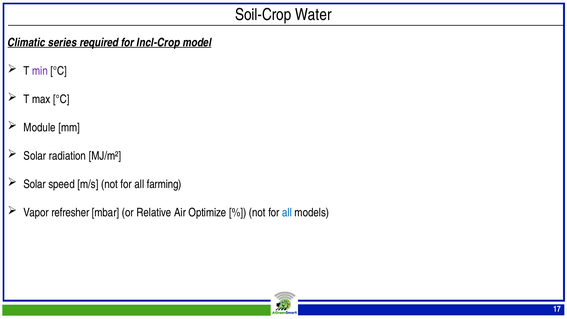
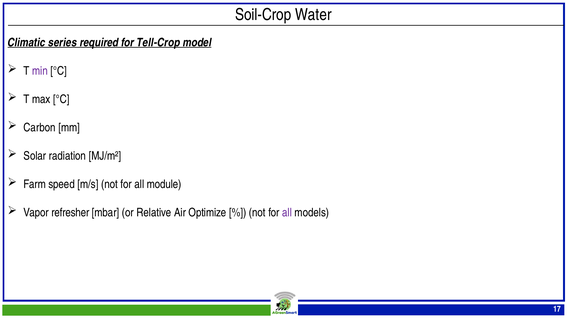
Incl-Crop: Incl-Crop -> Tell-Crop (158, 42)
Module: Module -> Carbon (40, 128)
Solar: Solar -> Farm (35, 184)
farming: farming -> module (164, 184)
all colour: blue -> purple (287, 213)
